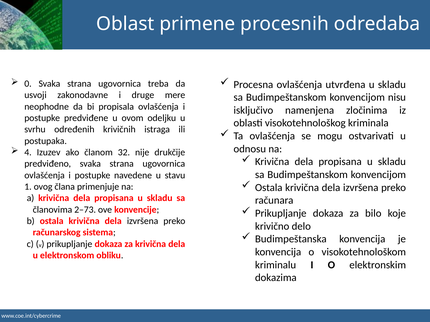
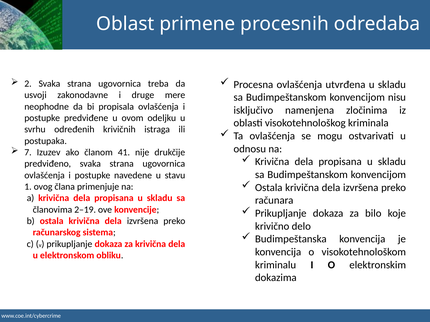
0: 0 -> 2 (28, 84)
4: 4 -> 7 (28, 153)
32: 32 -> 41 (124, 153)
2–73: 2–73 -> 2–19 (85, 210)
